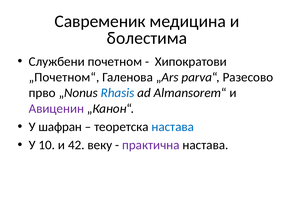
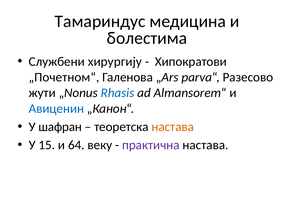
Савременик: Савременик -> Тамариндус (100, 21)
почетном: почетном -> хирургију (115, 62)
прво: прво -> жути (42, 93)
Авиценин colour: purple -> blue (56, 109)
настава colour: blue -> orange (173, 127)
10: 10 -> 15 (47, 145)
42: 42 -> 64 (76, 145)
